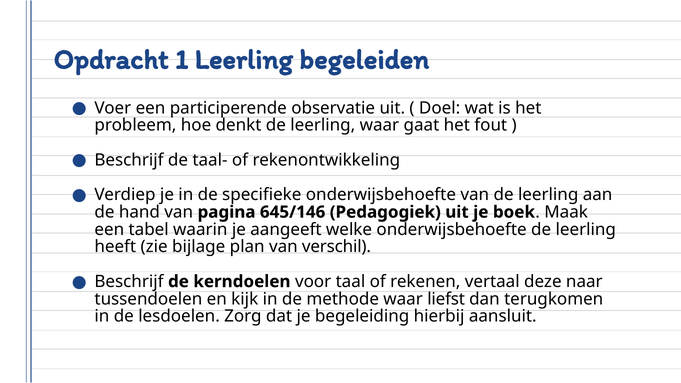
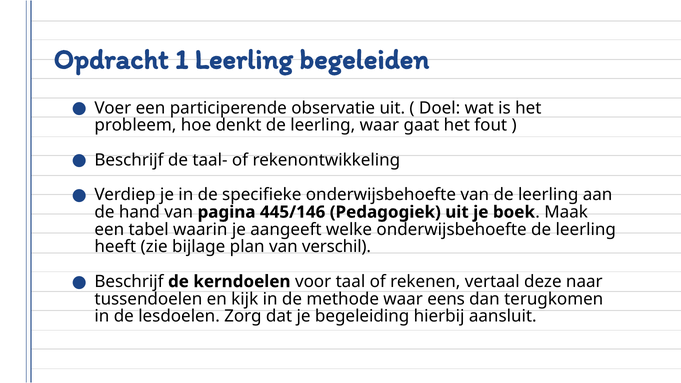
645/146: 645/146 -> 445/146 (293, 212)
liefst: liefst -> eens (446, 299)
